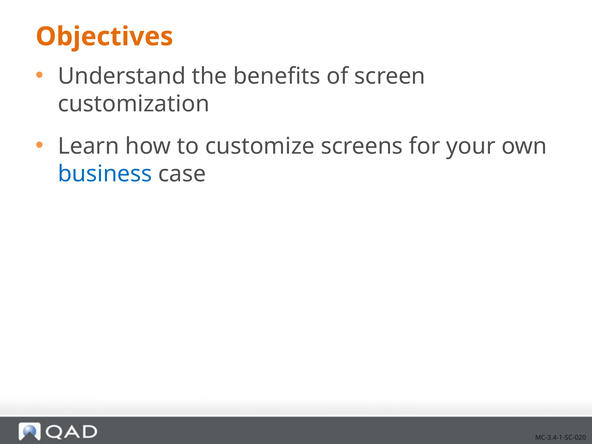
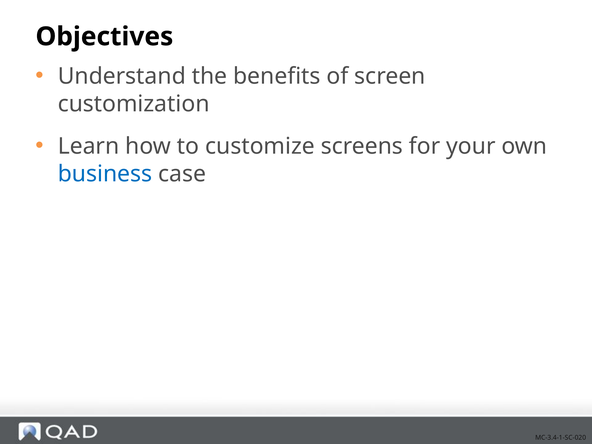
Objectives colour: orange -> black (104, 37)
